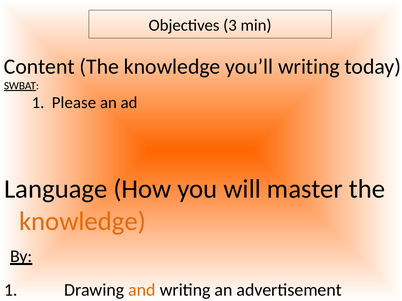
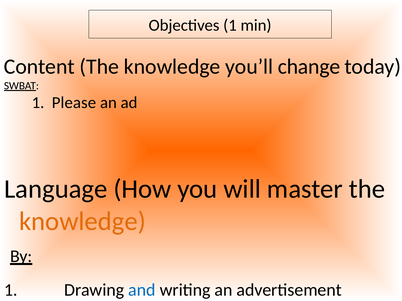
Objectives 3: 3 -> 1 (230, 25)
you’ll writing: writing -> change (309, 67)
and colour: orange -> blue (142, 290)
